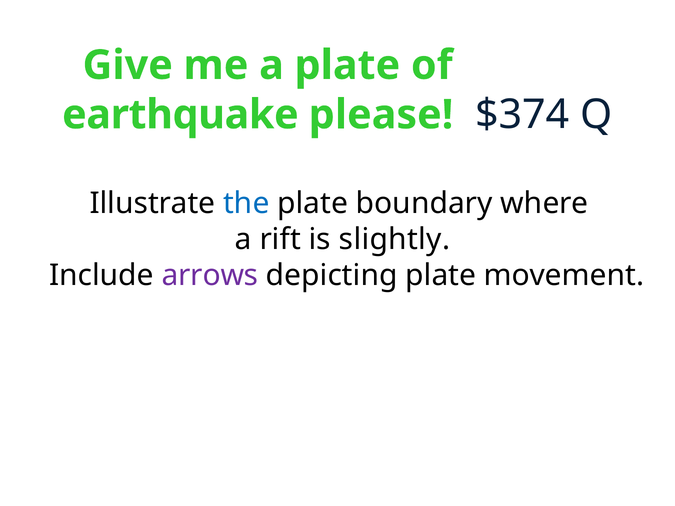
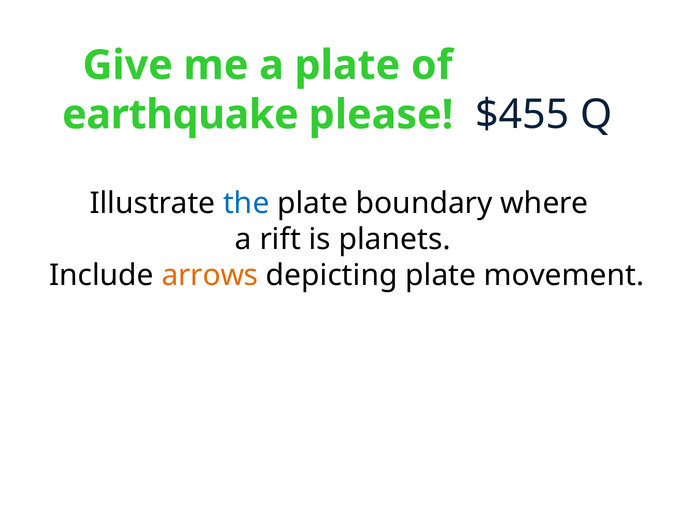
$374: $374 -> $455 (522, 115)
slightly: slightly -> planets (395, 239)
arrows colour: purple -> orange (210, 275)
